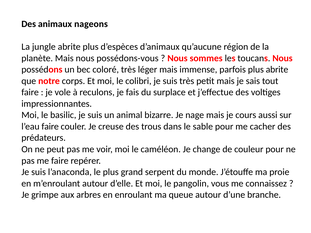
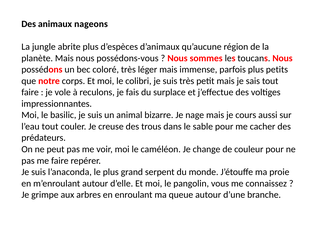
plus abrite: abrite -> petits (277, 70)
l’eau faire: faire -> tout (50, 127)
